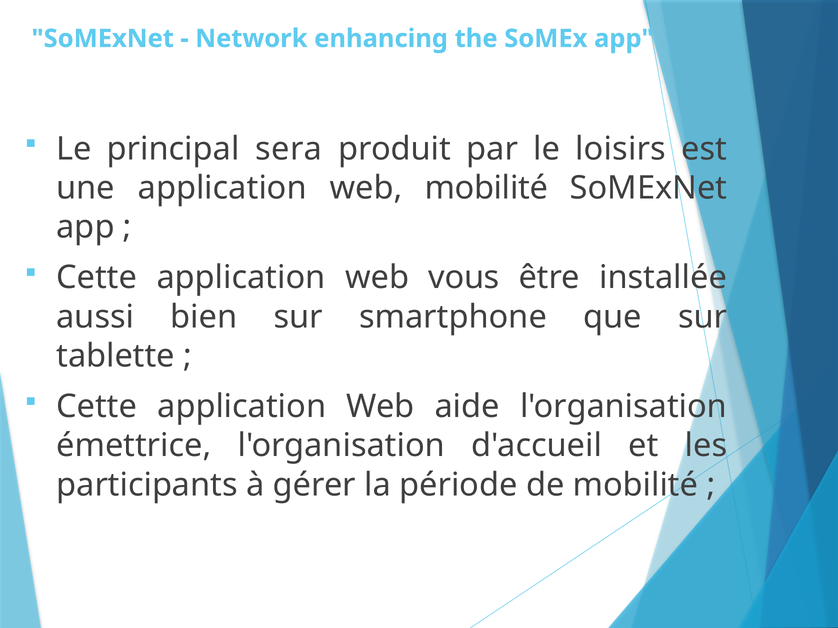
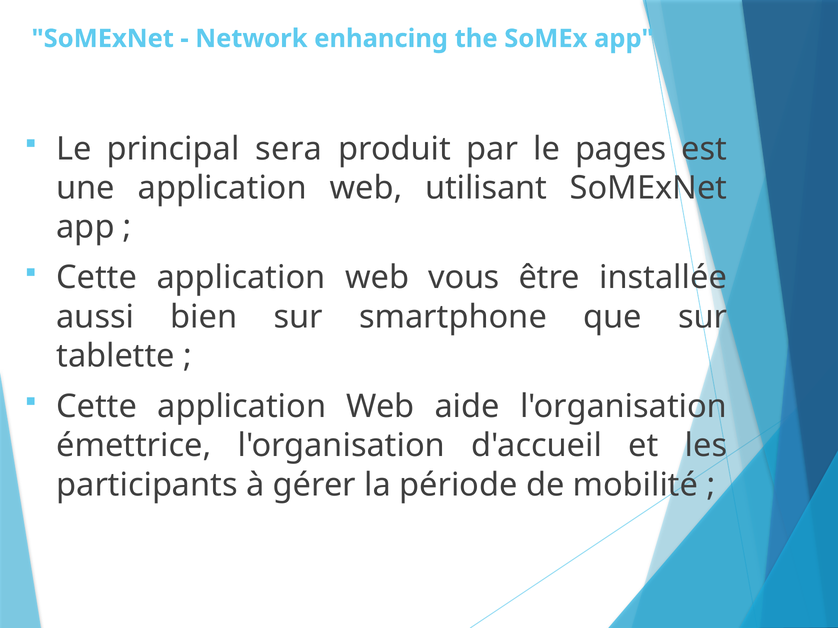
loisirs: loisirs -> pages (621, 149)
web mobilité: mobilité -> utilisant (486, 188)
